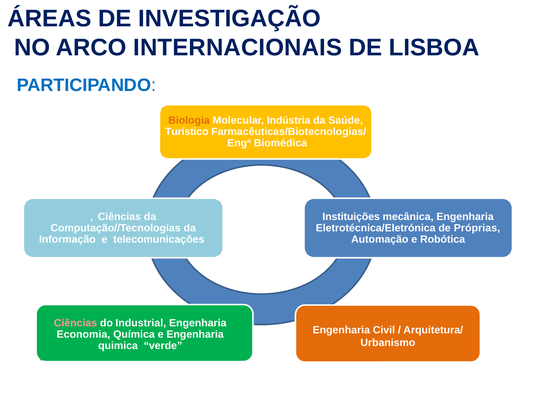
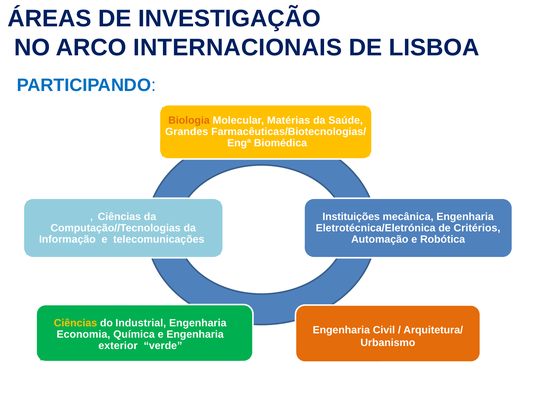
Indústria: Indústria -> Matérias (289, 120)
Turístico: Turístico -> Grandes (187, 132)
Próprias: Próprias -> Critérios (477, 228)
Ciências colour: pink -> yellow (76, 323)
quimica: quimica -> exterior (118, 346)
